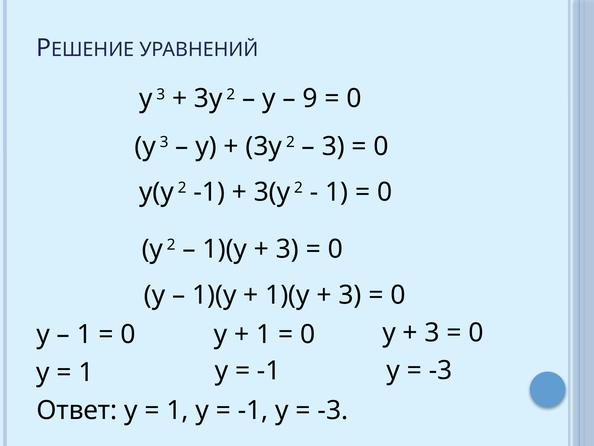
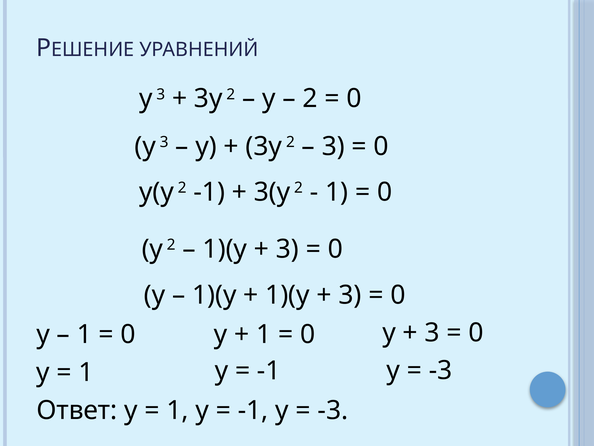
9: 9 -> 2 (310, 98)
